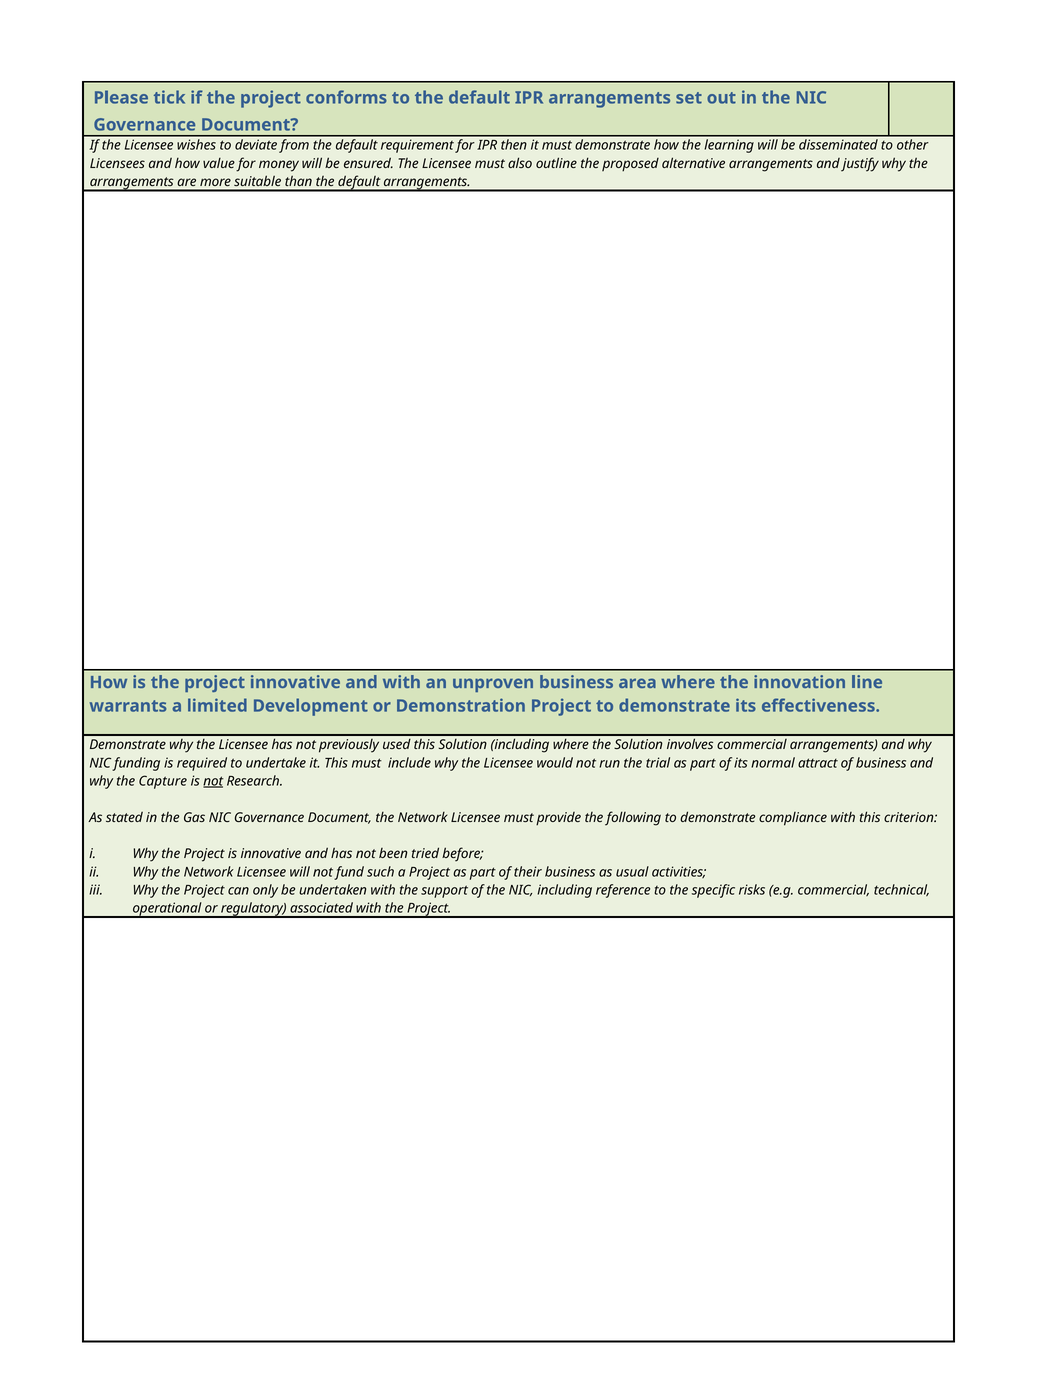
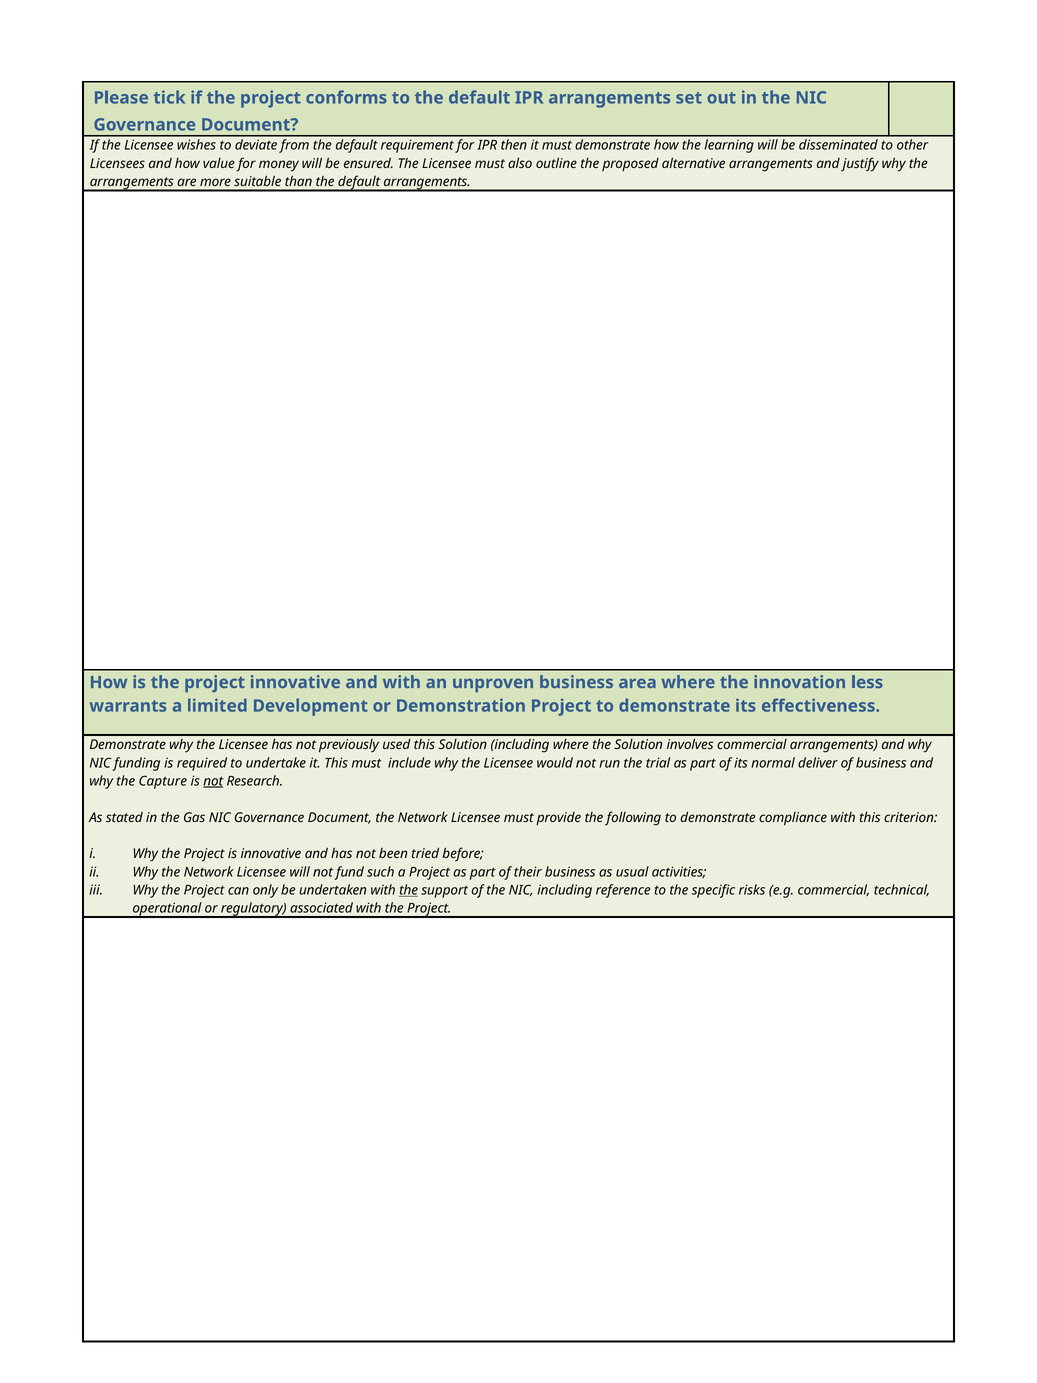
line: line -> less (867, 682)
attract: attract -> deliver (818, 763)
the underline: none -> present (409, 890)
